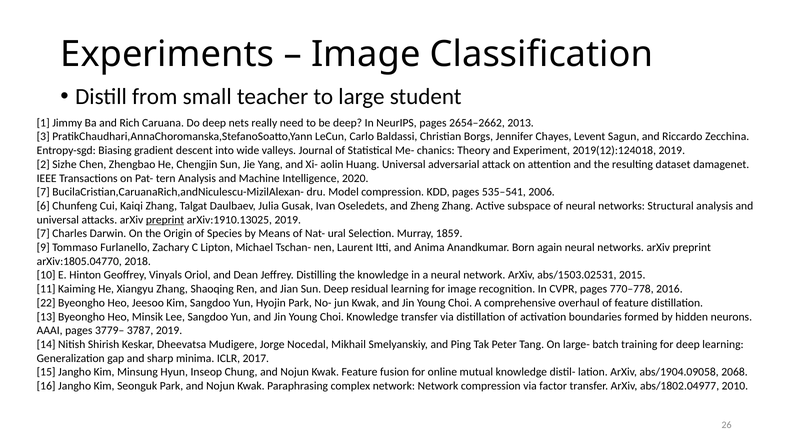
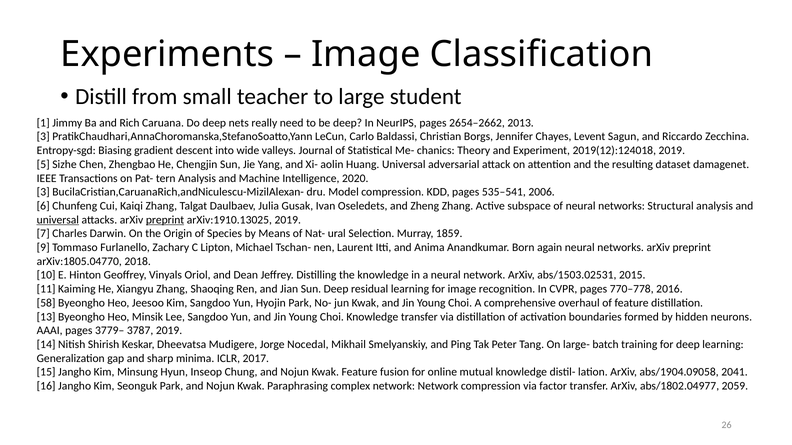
2: 2 -> 5 (43, 165)
7: 7 -> 3 (43, 192)
universal underline: none -> present (58, 220)
22: 22 -> 58 (46, 303)
2068: 2068 -> 2041 (735, 373)
2010: 2010 -> 2059 (735, 386)
